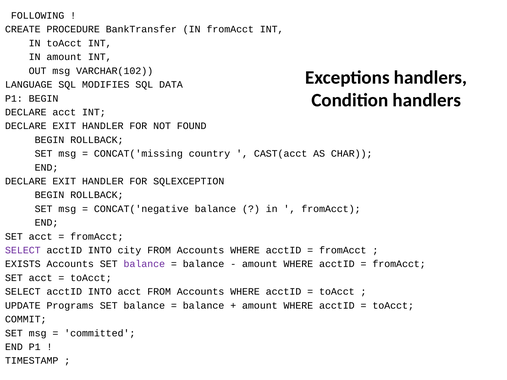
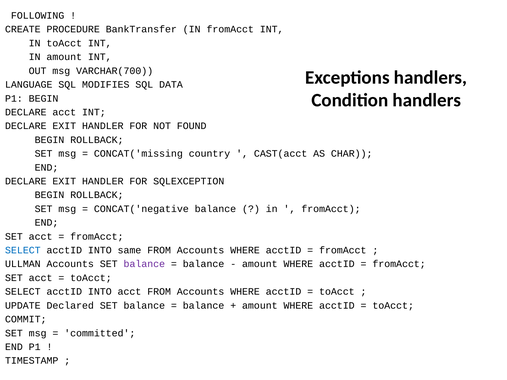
VARCHAR(102: VARCHAR(102 -> VARCHAR(700 (115, 71)
SELECT colour: purple -> blue (23, 250)
city: city -> same (129, 250)
EXISTS: EXISTS -> ULLMAN (23, 264)
Programs: Programs -> Declared (70, 306)
